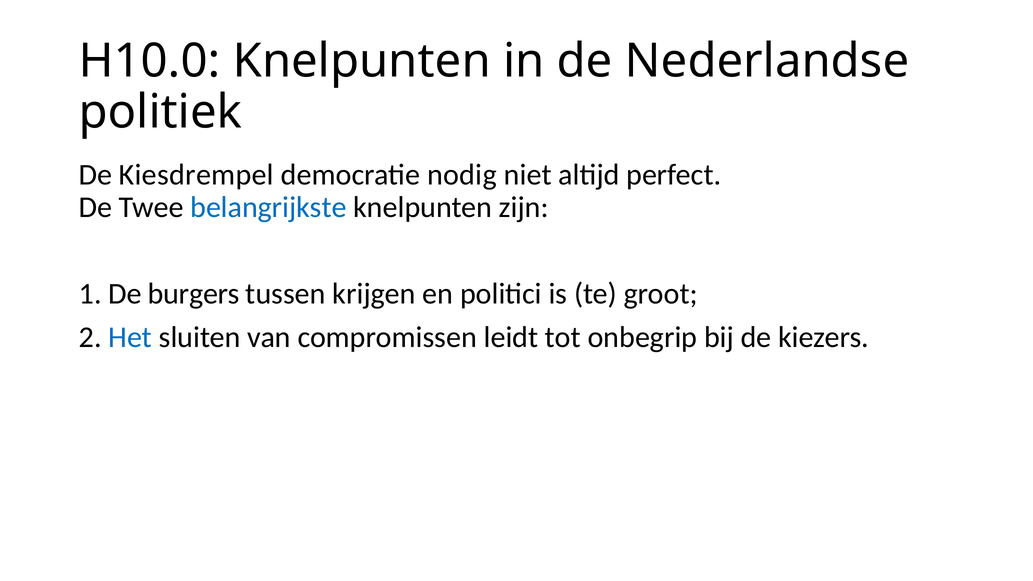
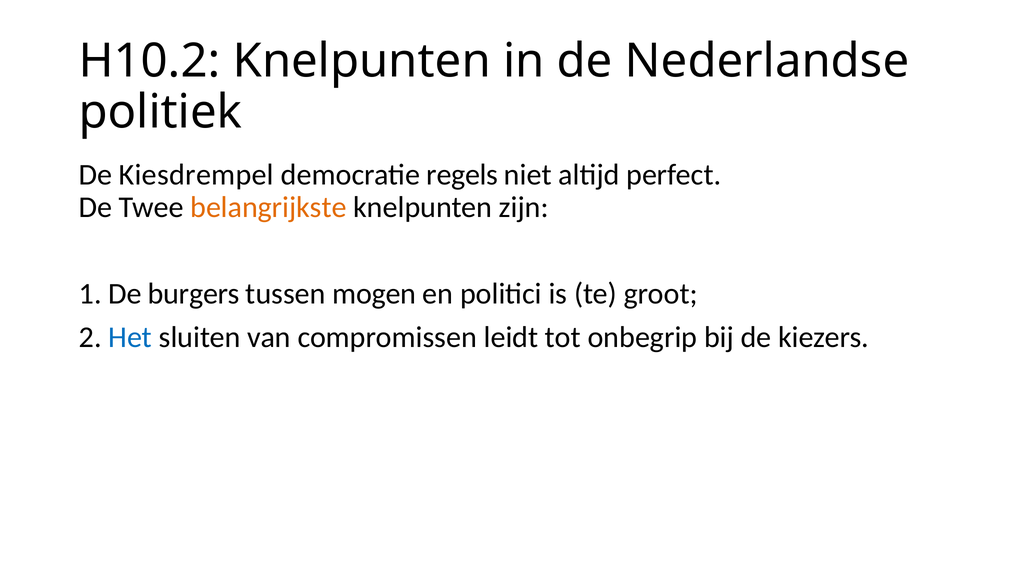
H10.0: H10.0 -> H10.2 (150, 61)
nodig: nodig -> regels (462, 175)
belangrijkste colour: blue -> orange (268, 207)
krijgen: krijgen -> mogen (374, 294)
